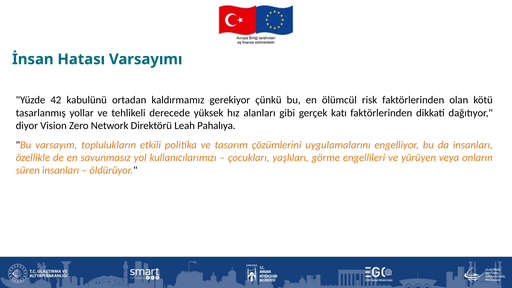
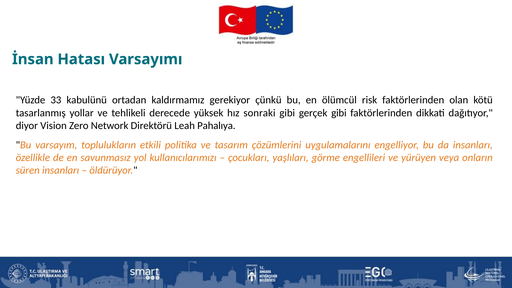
42: 42 -> 33 (56, 100)
alanları: alanları -> sonraki (259, 113)
gerçek katı: katı -> gibi (339, 113)
